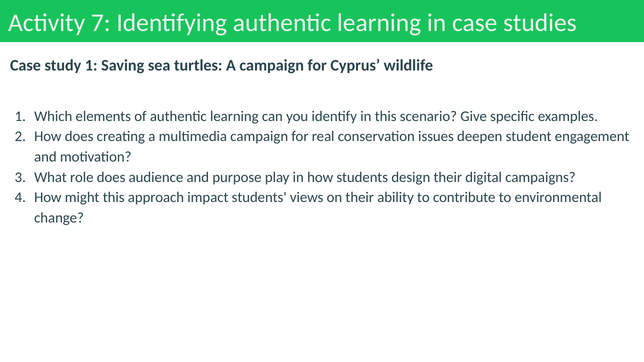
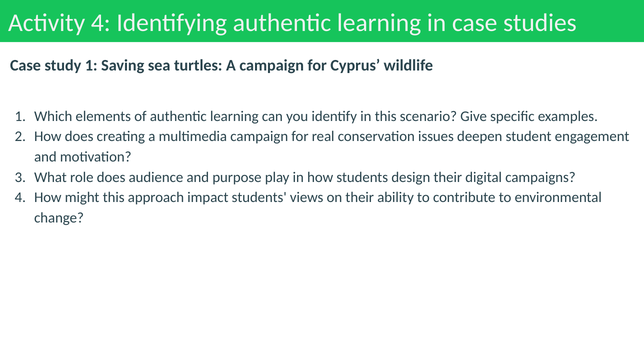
Activity 7: 7 -> 4 (101, 23)
